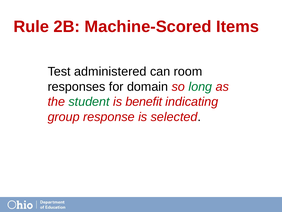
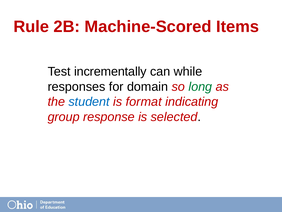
administered: administered -> incrementally (110, 71)
room: room -> while (188, 71)
student colour: green -> blue (89, 102)
benefit: benefit -> format (144, 102)
